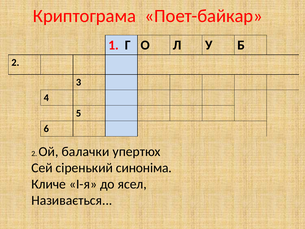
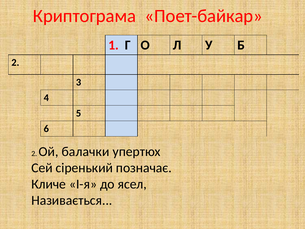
синоніма: синоніма -> позначає (144, 168)
